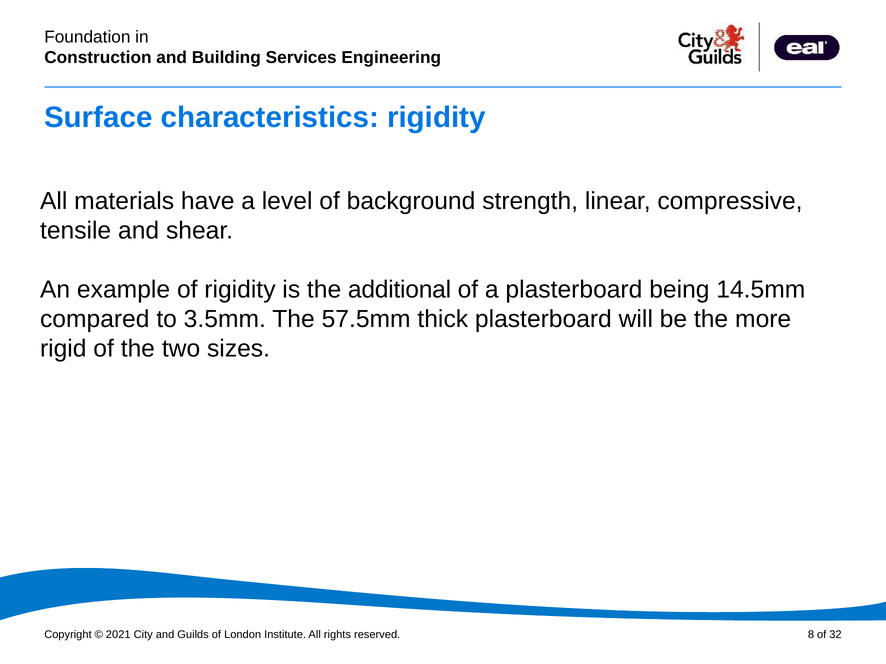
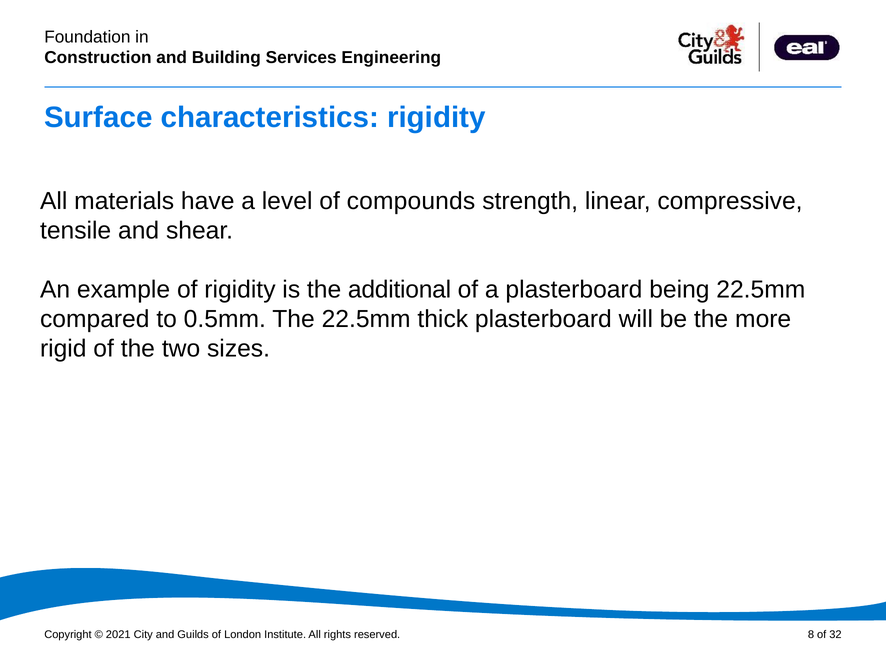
background: background -> compounds (411, 201)
being 14.5mm: 14.5mm -> 22.5mm (761, 290)
3.5mm: 3.5mm -> 0.5mm (225, 319)
The 57.5mm: 57.5mm -> 22.5mm (366, 319)
